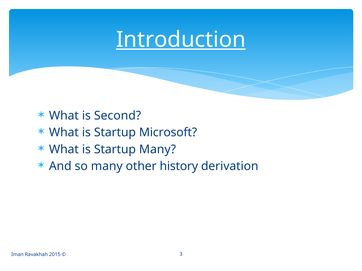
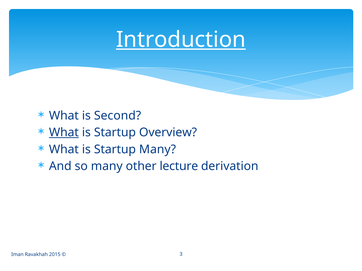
What underline: none -> present (64, 133)
Microsoft: Microsoft -> Overview (168, 133)
history: history -> lecture (179, 166)
